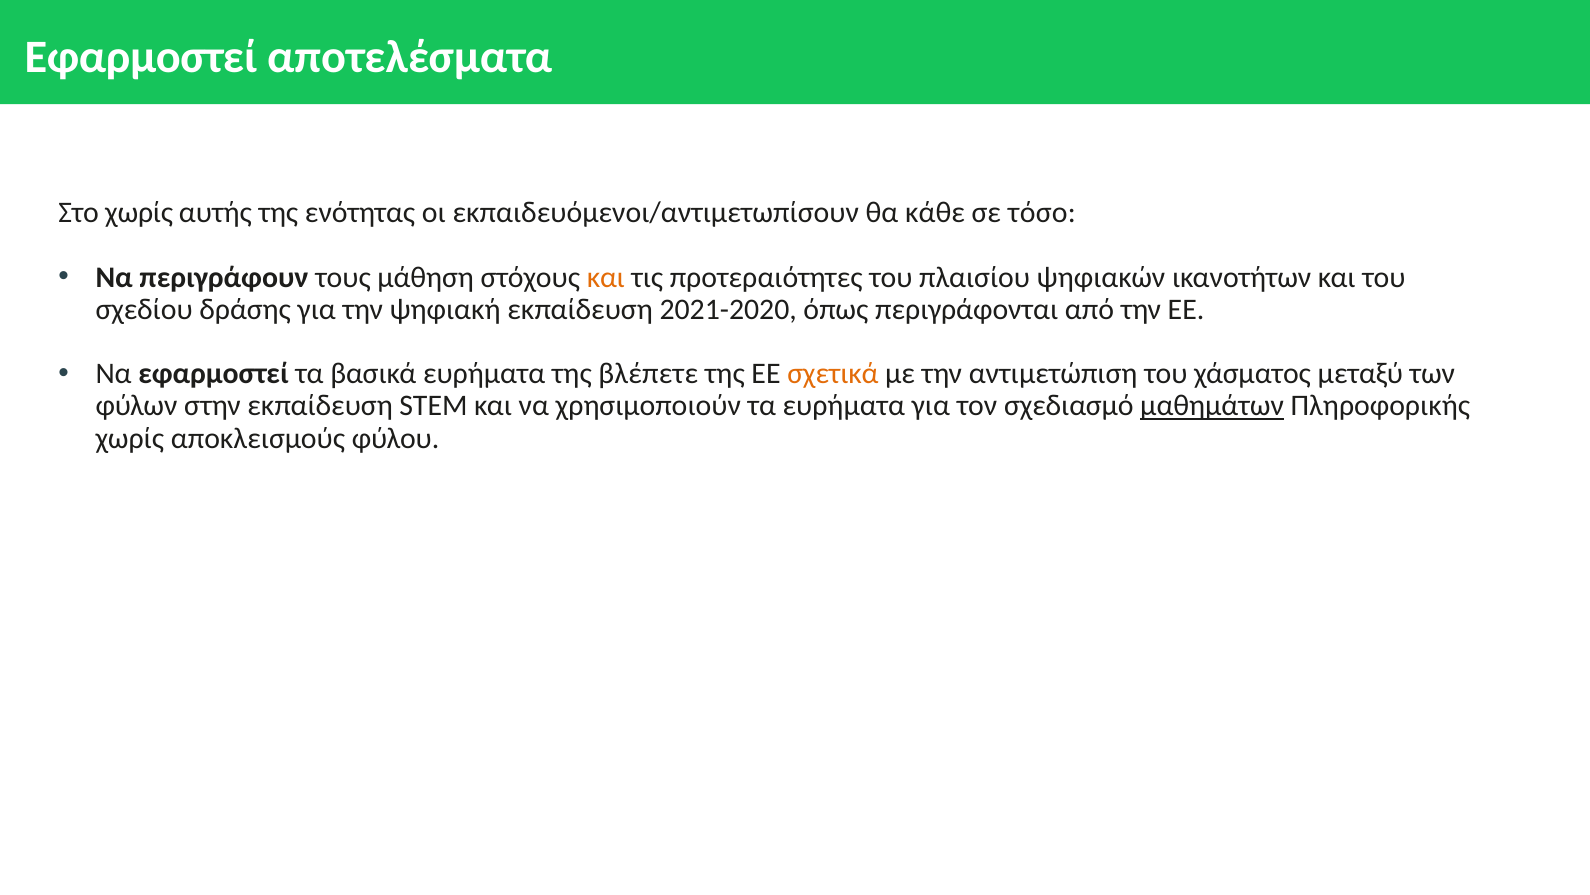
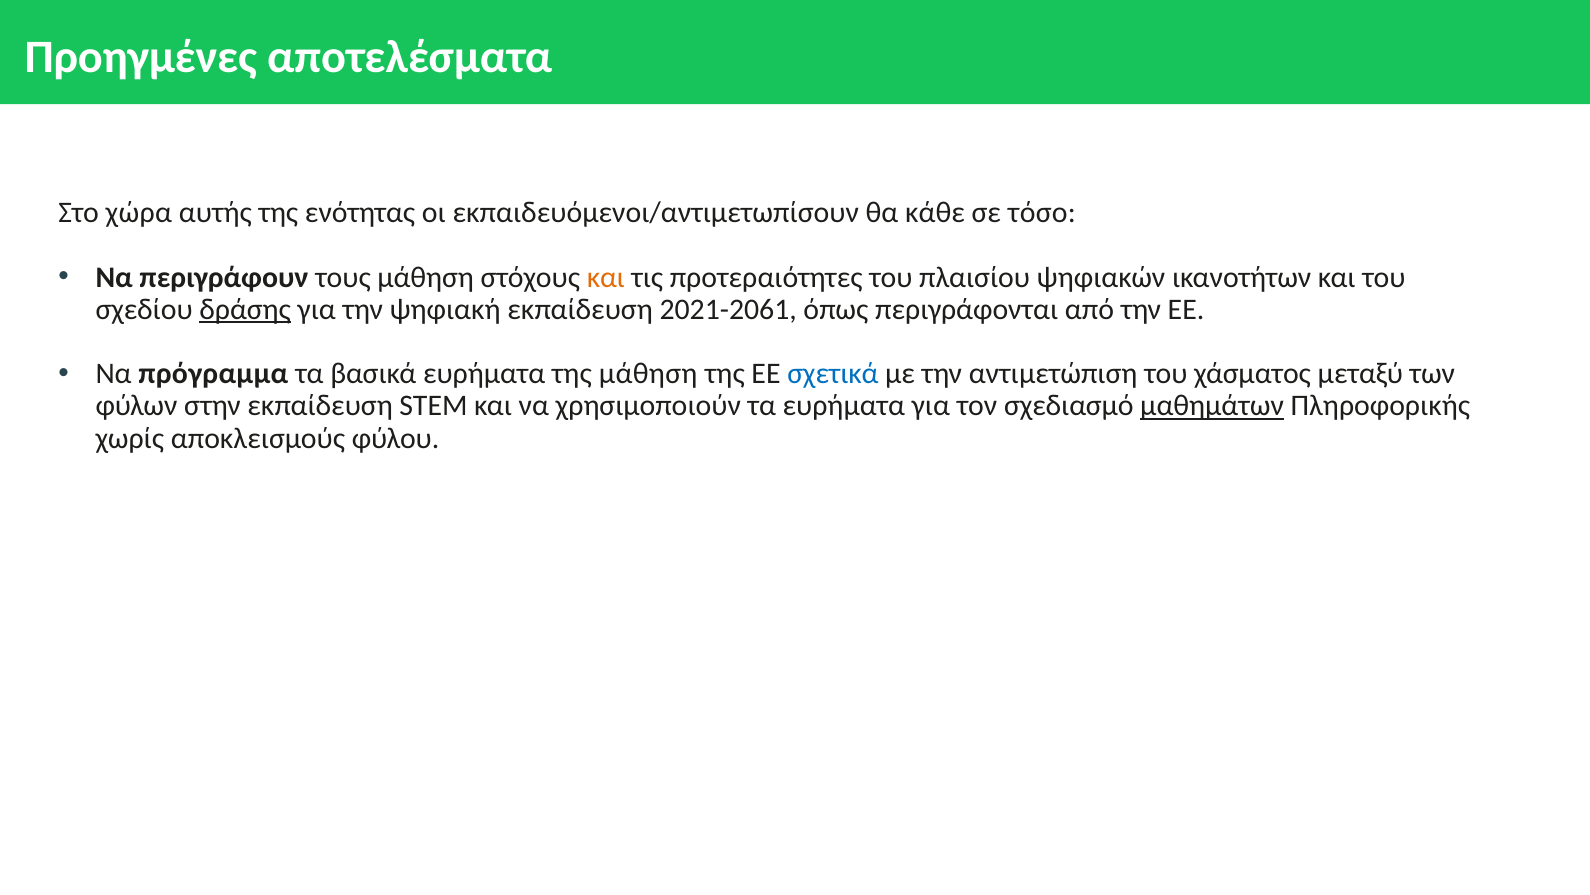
Εφαρμοστεί: Εφαρμοστεί -> Προηγμένες (141, 57)
Στο χωρίς: χωρίς -> χώρα (139, 213)
δράσης underline: none -> present (245, 309)
2021-2020: 2021-2020 -> 2021-2061 (728, 309)
Να εφαρμοστεί: εφαρμοστεί -> πρόγραμμα (213, 374)
της βλέπετε: βλέπετε -> μάθηση (648, 374)
σχετικά colour: orange -> blue (833, 374)
